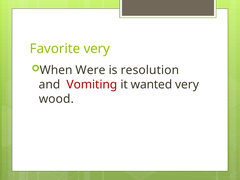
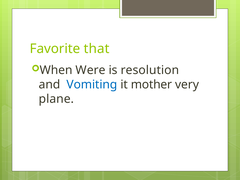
Favorite very: very -> that (97, 49)
Vomiting colour: red -> blue (92, 85)
wanted: wanted -> mother (151, 85)
wood: wood -> plane (56, 99)
